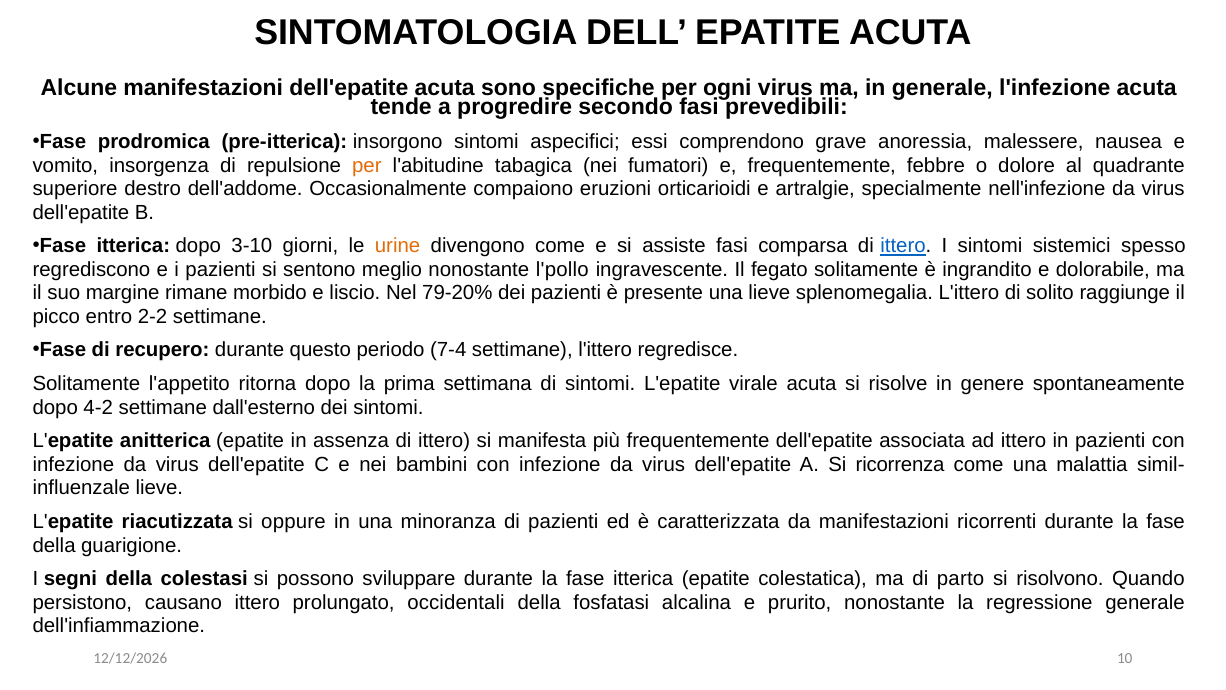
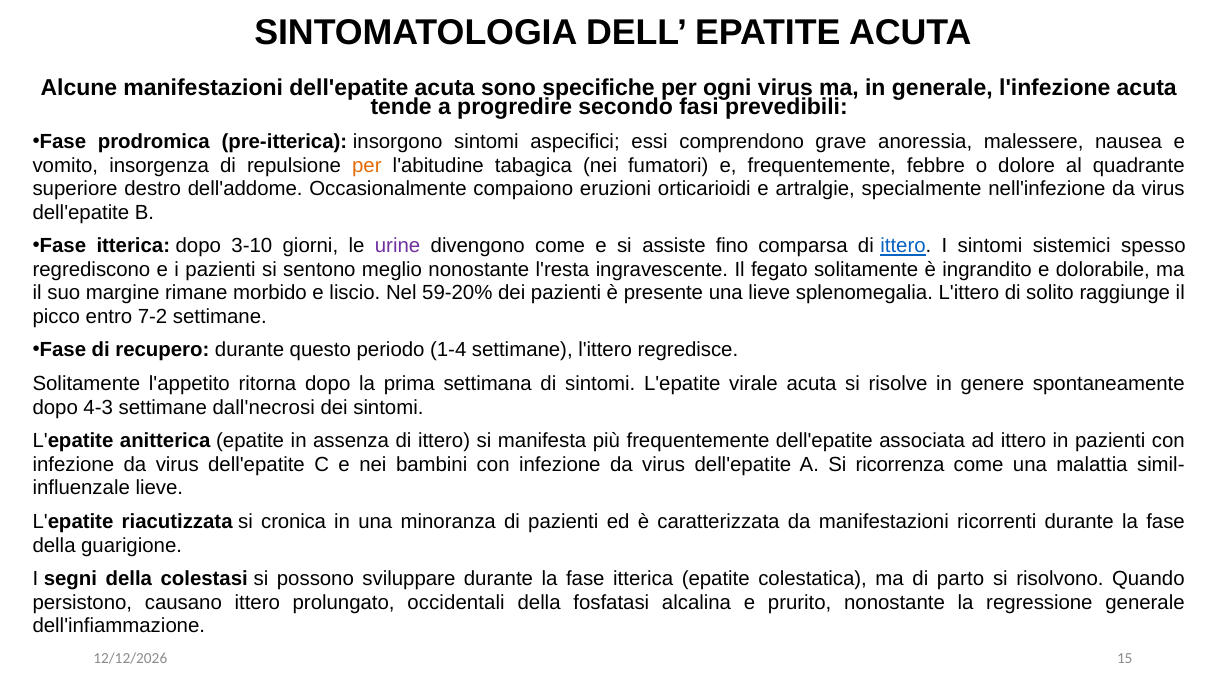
urine colour: orange -> purple (398, 246)
assiste fasi: fasi -> fino (732, 246)
l'pollo: l'pollo -> l'resta (562, 269)
79-20%: 79-20% -> 59-20% (457, 293)
2-2: 2-2 -> 7-2 (152, 316)
7-4: 7-4 -> 1-4 (448, 350)
4-2: 4-2 -> 4-3 (98, 407)
dall'esterno: dall'esterno -> dall'necrosi (264, 407)
oppure: oppure -> cronica (294, 522)
10: 10 -> 15 (1125, 658)
